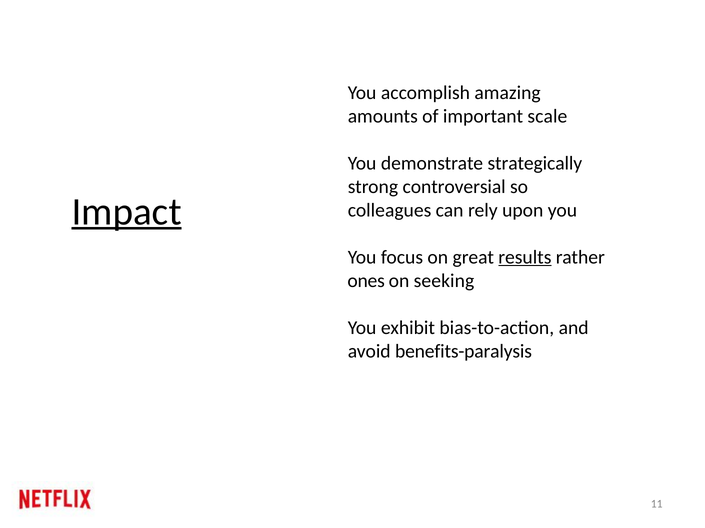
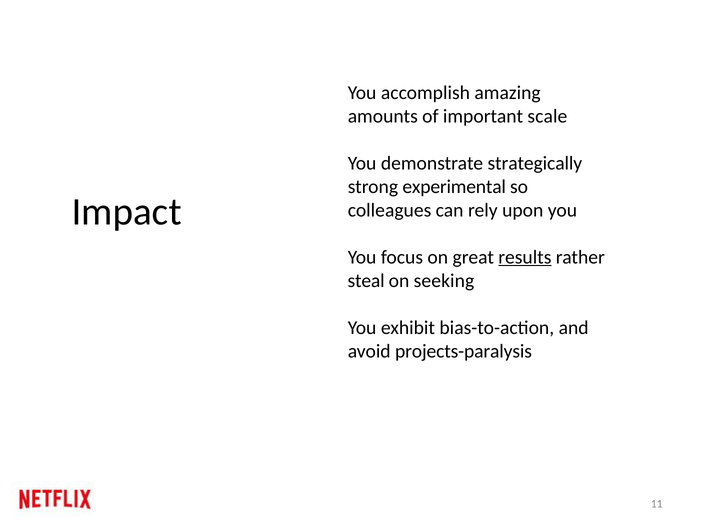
controversial: controversial -> experimental (454, 187)
Impact underline: present -> none (127, 212)
ones: ones -> steal (366, 281)
benefits-paralysis: benefits-paralysis -> projects-paralysis (463, 352)
